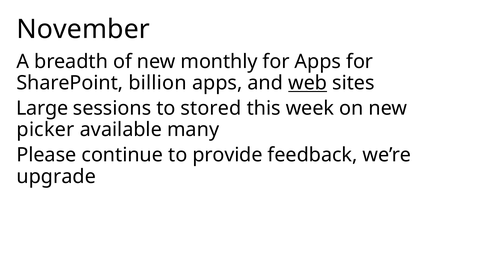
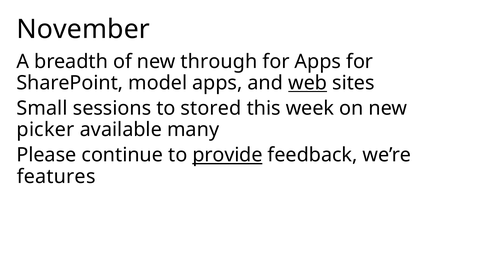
monthly: monthly -> through (219, 61)
billion: billion -> model (158, 83)
Large: Large -> Small (42, 108)
provide underline: none -> present (228, 155)
upgrade: upgrade -> features (56, 176)
